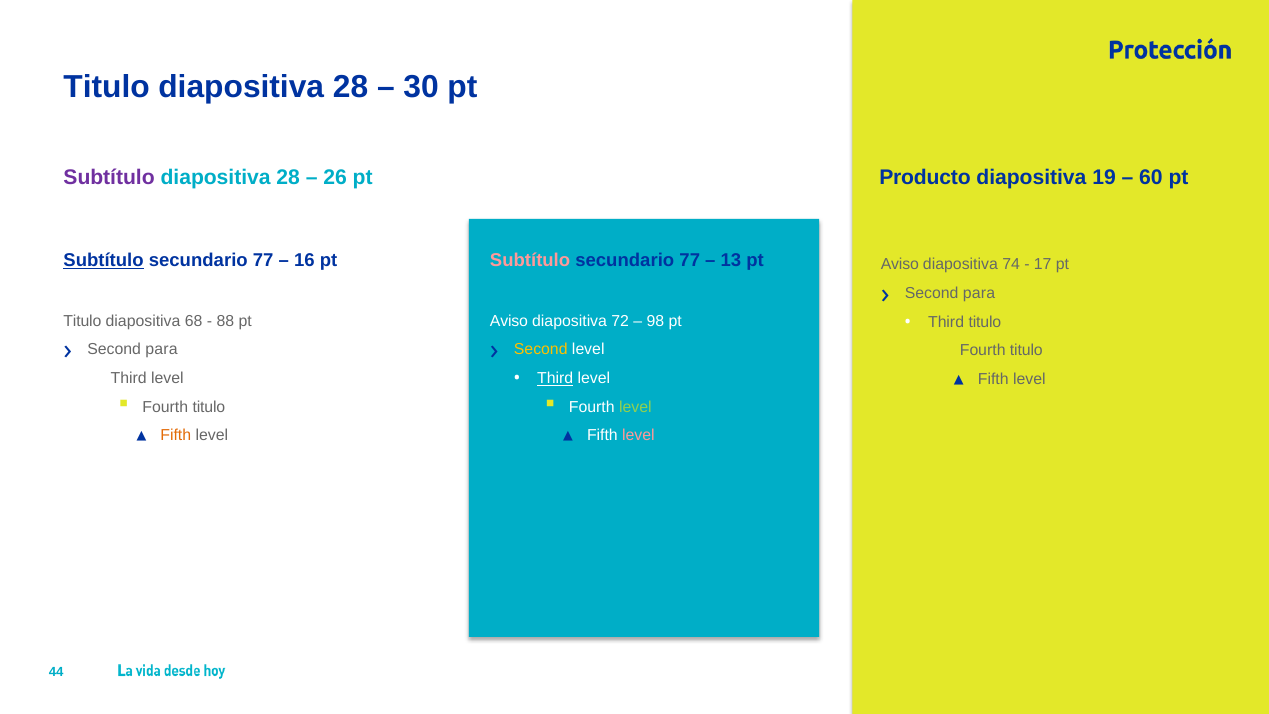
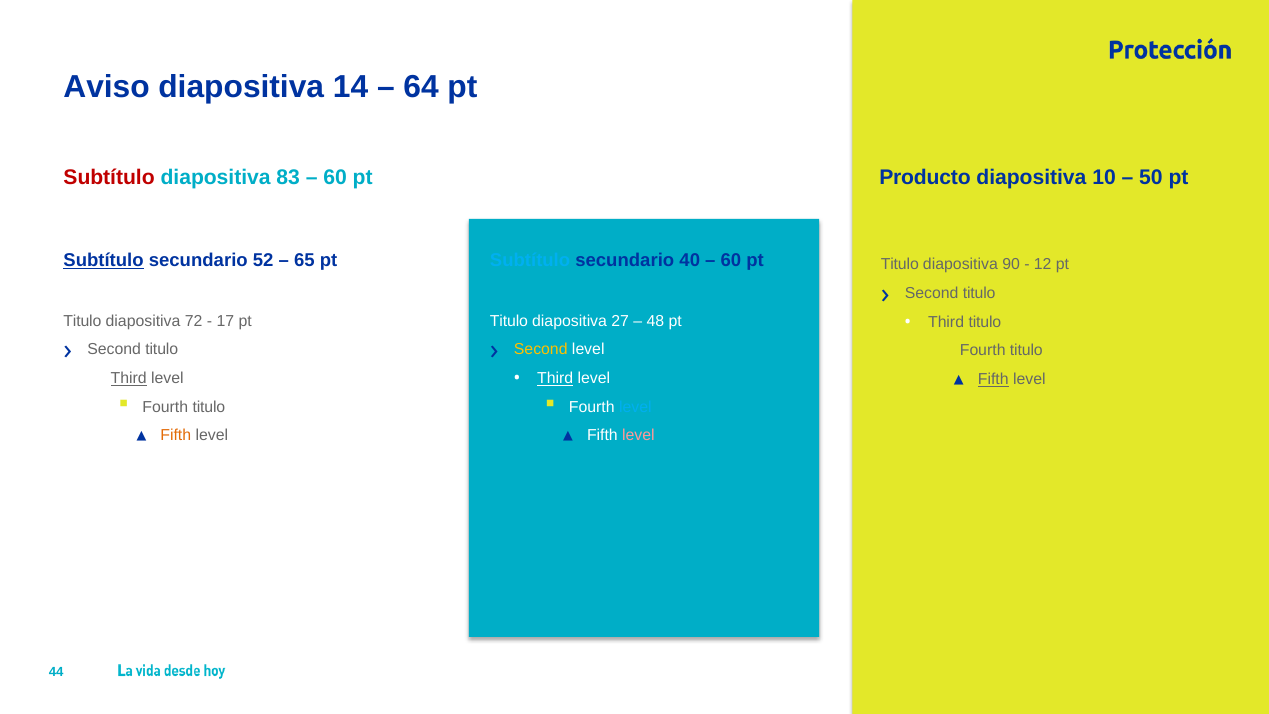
Titulo: Titulo -> Aviso (107, 87)
28: 28 -> 14 (351, 87)
30: 30 -> 64 (421, 87)
Subtítulo colour: purple -> red (109, 177)
28: 28 -> 83 (288, 177)
26: 26 -> 60 (335, 177)
19: 19 -> 10 (1104, 177)
60: 60 -> 50 (1151, 177)
77: 77 -> 52 (263, 261)
16: 16 -> 65 (304, 261)
Subtítulo colour: pink -> light blue (530, 261)
77: 77 -> 40 (690, 261)
13: 13 -> 60 (731, 261)
Aviso: Aviso -> Titulo (900, 264)
74: 74 -> 90 (1011, 264)
17: 17 -> 12 (1043, 264)
para: para -> titulo (979, 293)
68: 68 -> 72 (194, 321)
88: 88 -> 17 (225, 321)
Aviso: Aviso -> Titulo (509, 321)
72: 72 -> 27 (620, 321)
98: 98 -> 48 (655, 321)
para: para -> titulo (162, 349)
Third underline: none -> present (129, 378)
Fifth underline: none -> present (993, 379)
level colour: light green -> light blue (635, 407)
